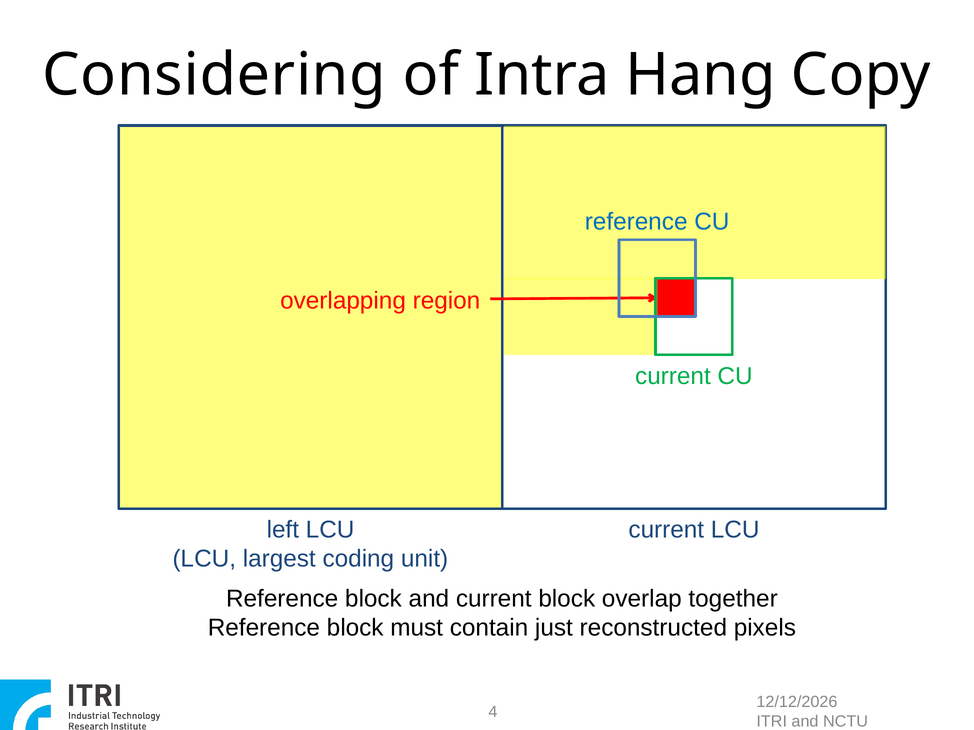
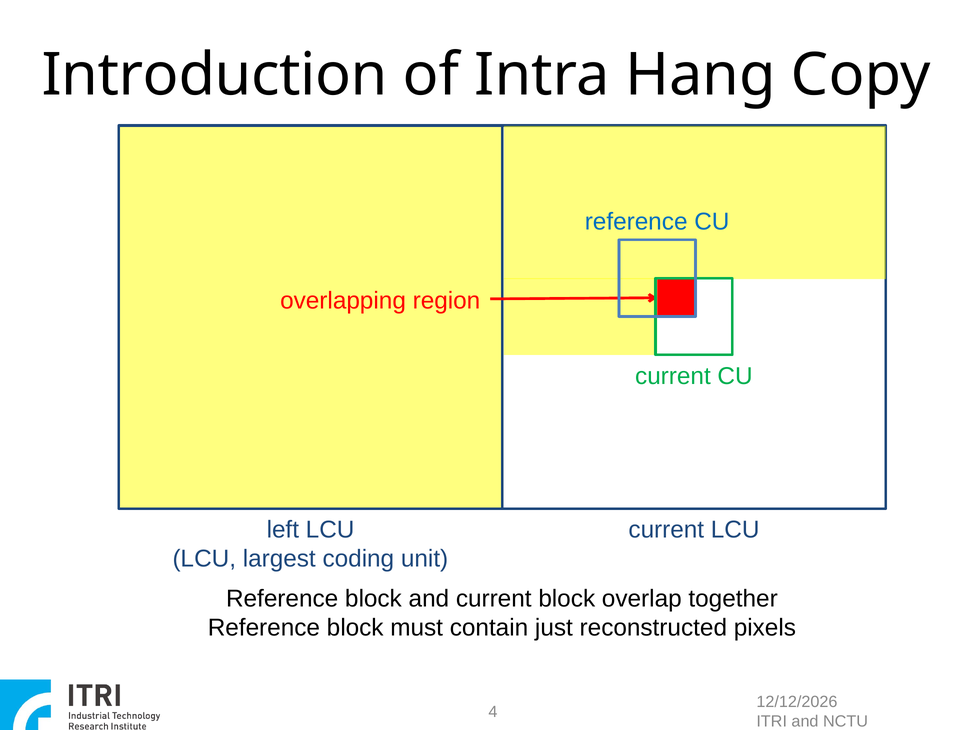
Considering: Considering -> Introduction (215, 75)
